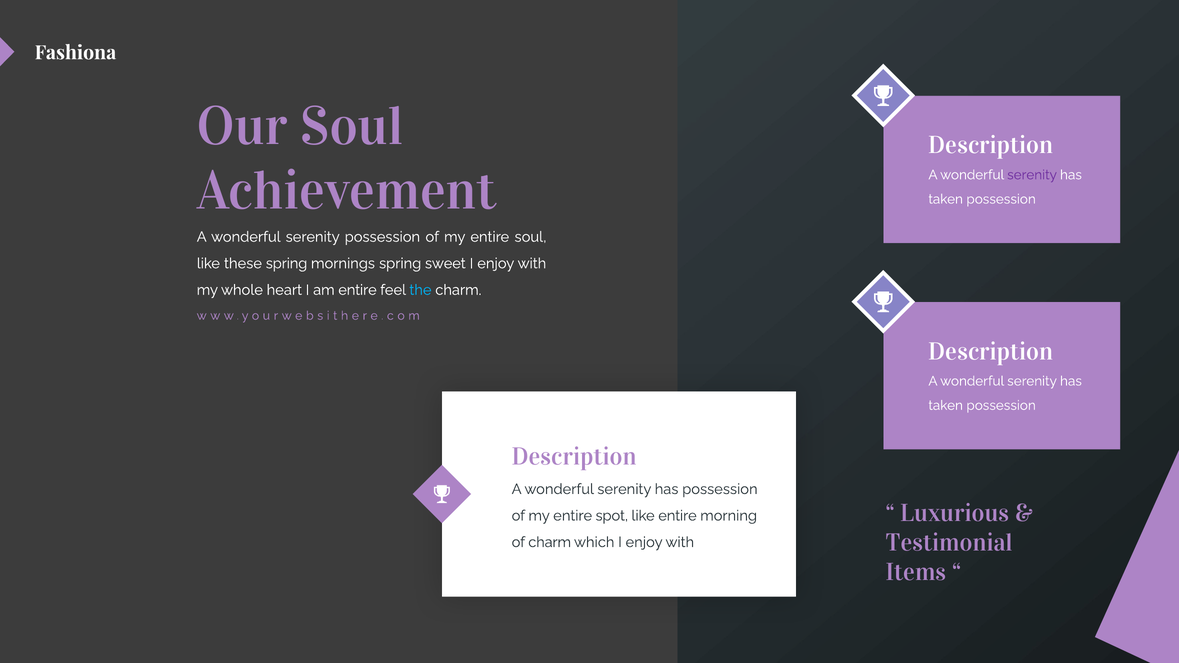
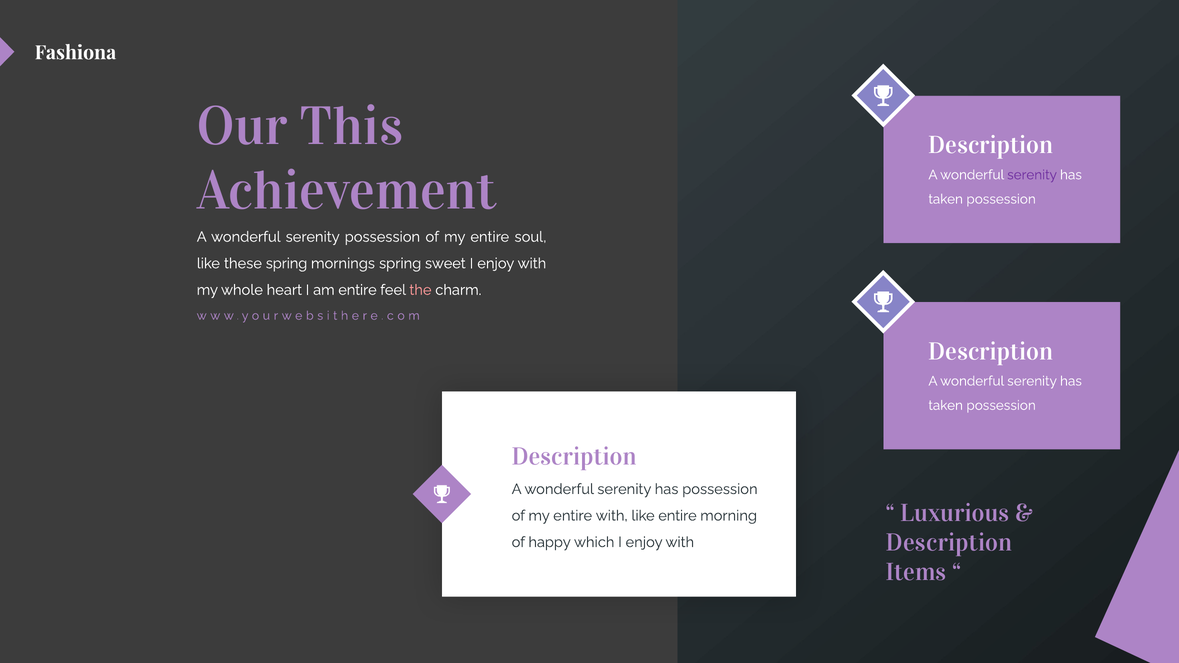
Our Soul: Soul -> This (352, 126)
the colour: light blue -> pink (420, 290)
entire spot: spot -> with (612, 516)
Testimonial: Testimonial -> Description (949, 543)
of charm: charm -> happy (550, 542)
